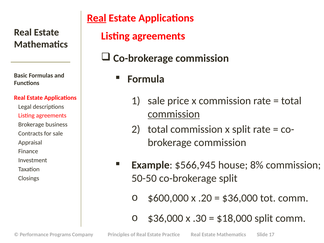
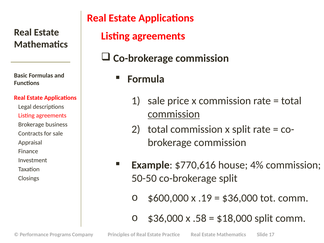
Real underline: present -> none (97, 18)
$566,945: $566,945 -> $770,616 (195, 165)
8%: 8% -> 4% (257, 165)
.20: .20 -> .19 (205, 198)
.30: .30 -> .58 (200, 218)
